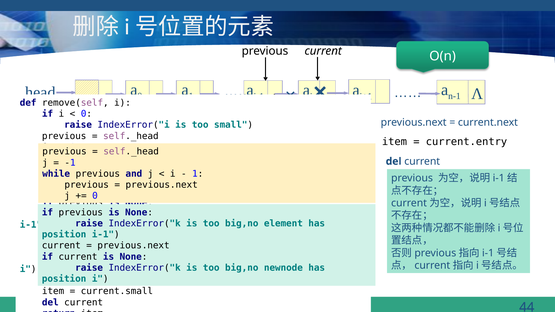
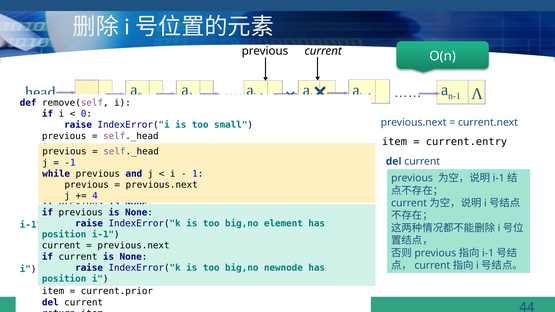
0: 0 -> 4 (95, 196)
current.small: current.small -> current.prior (117, 291)
